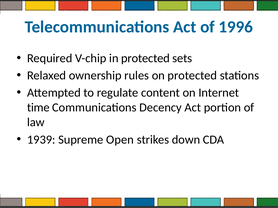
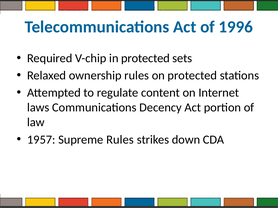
time: time -> laws (38, 108)
1939: 1939 -> 1957 (41, 140)
Supreme Open: Open -> Rules (120, 140)
